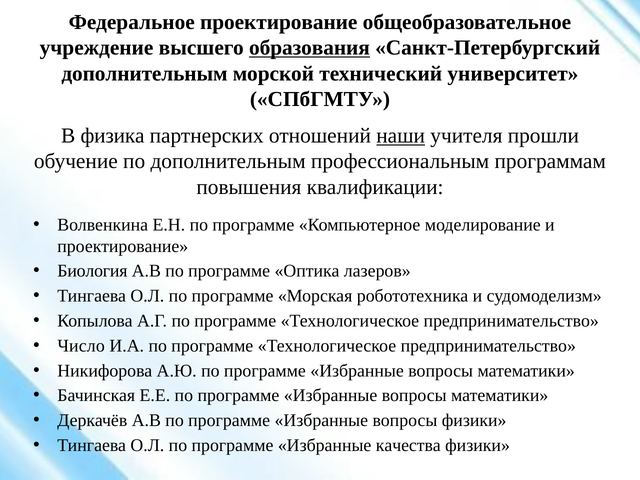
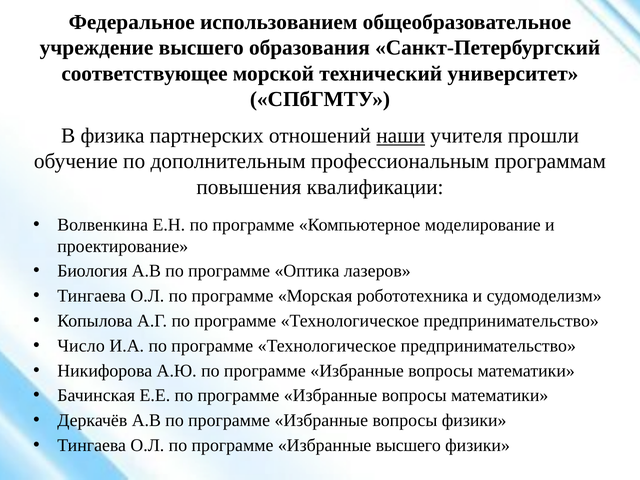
Федеральное проектирование: проектирование -> использованием (279, 22)
образования underline: present -> none (309, 48)
дополнительным: дополнительным -> соответствующее (145, 74)
Избранные качества: качества -> высшего (408, 445)
